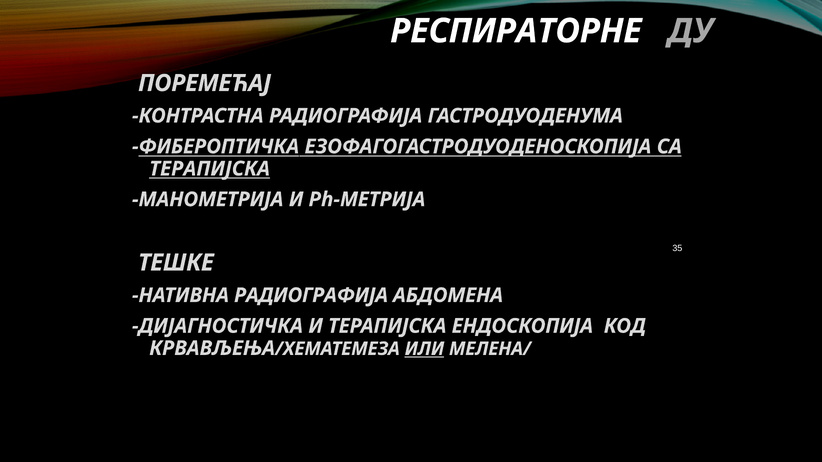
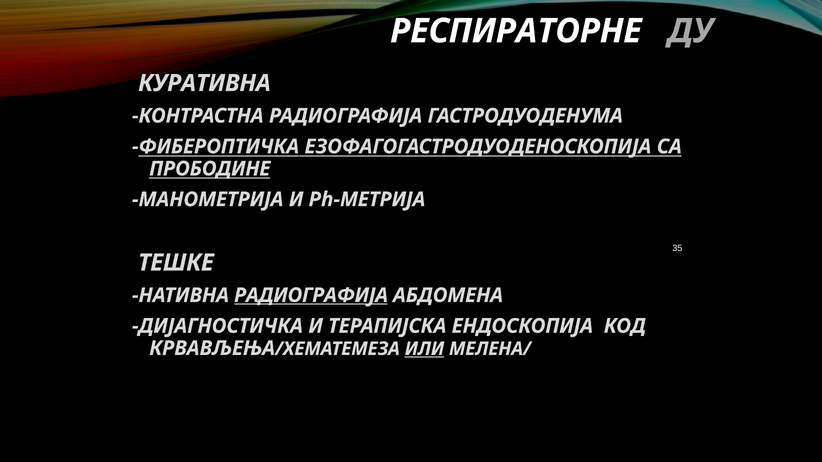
ПОРЕМЕЋАЈ: ПОРЕМЕЋАЈ -> КУРАТИВНА (204, 83)
ТЕРАПИЈСКА: ТЕРАПИЈСКА -> ПРОБОДИНЕ (210, 169)
РАДИОГРАФИЈА underline: none -> present (311, 296)
